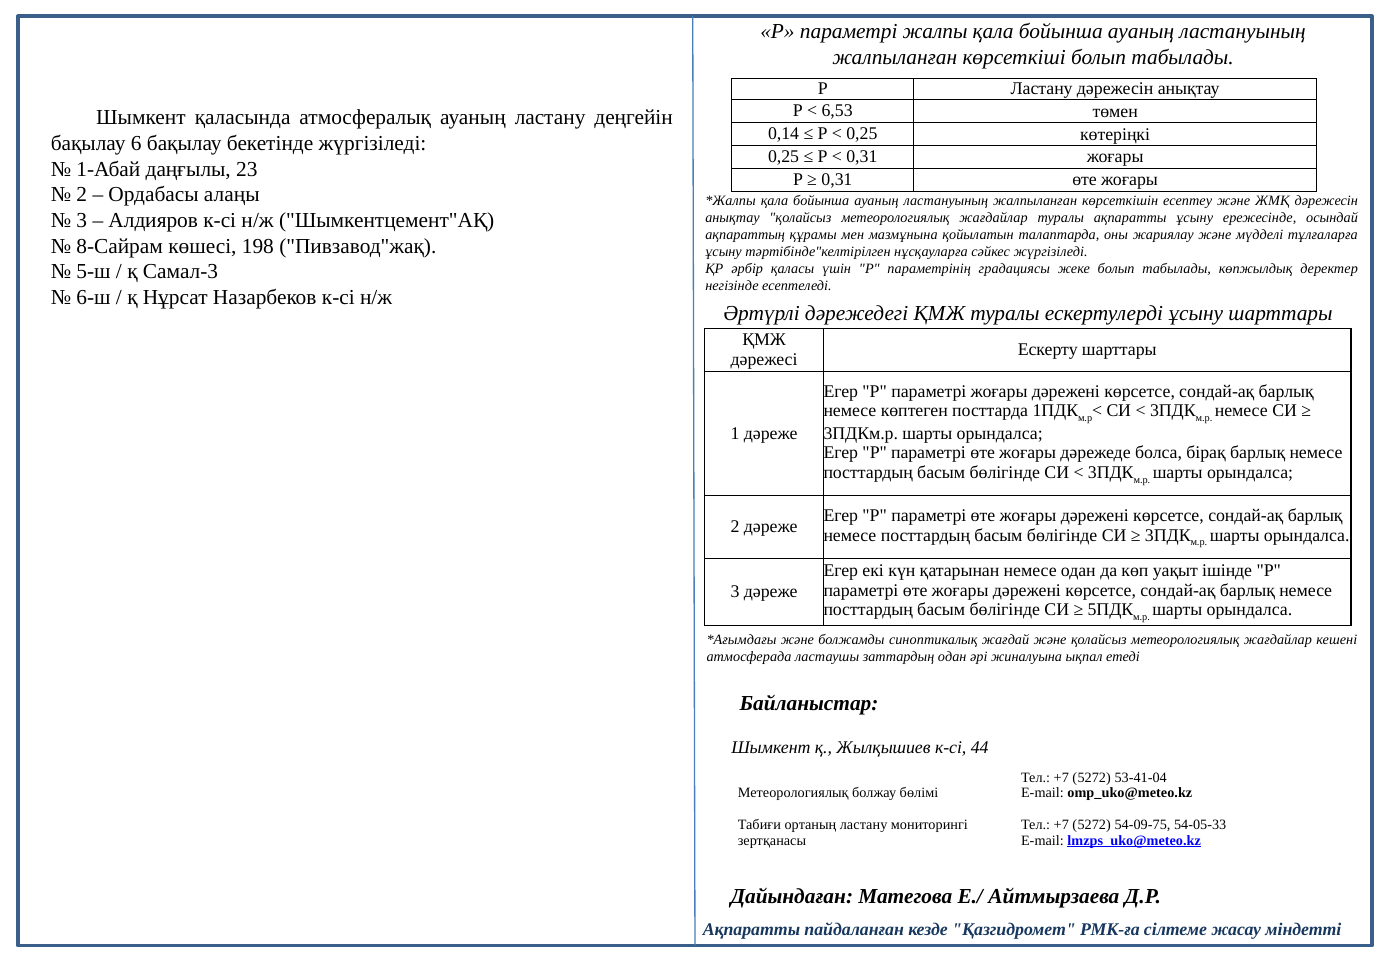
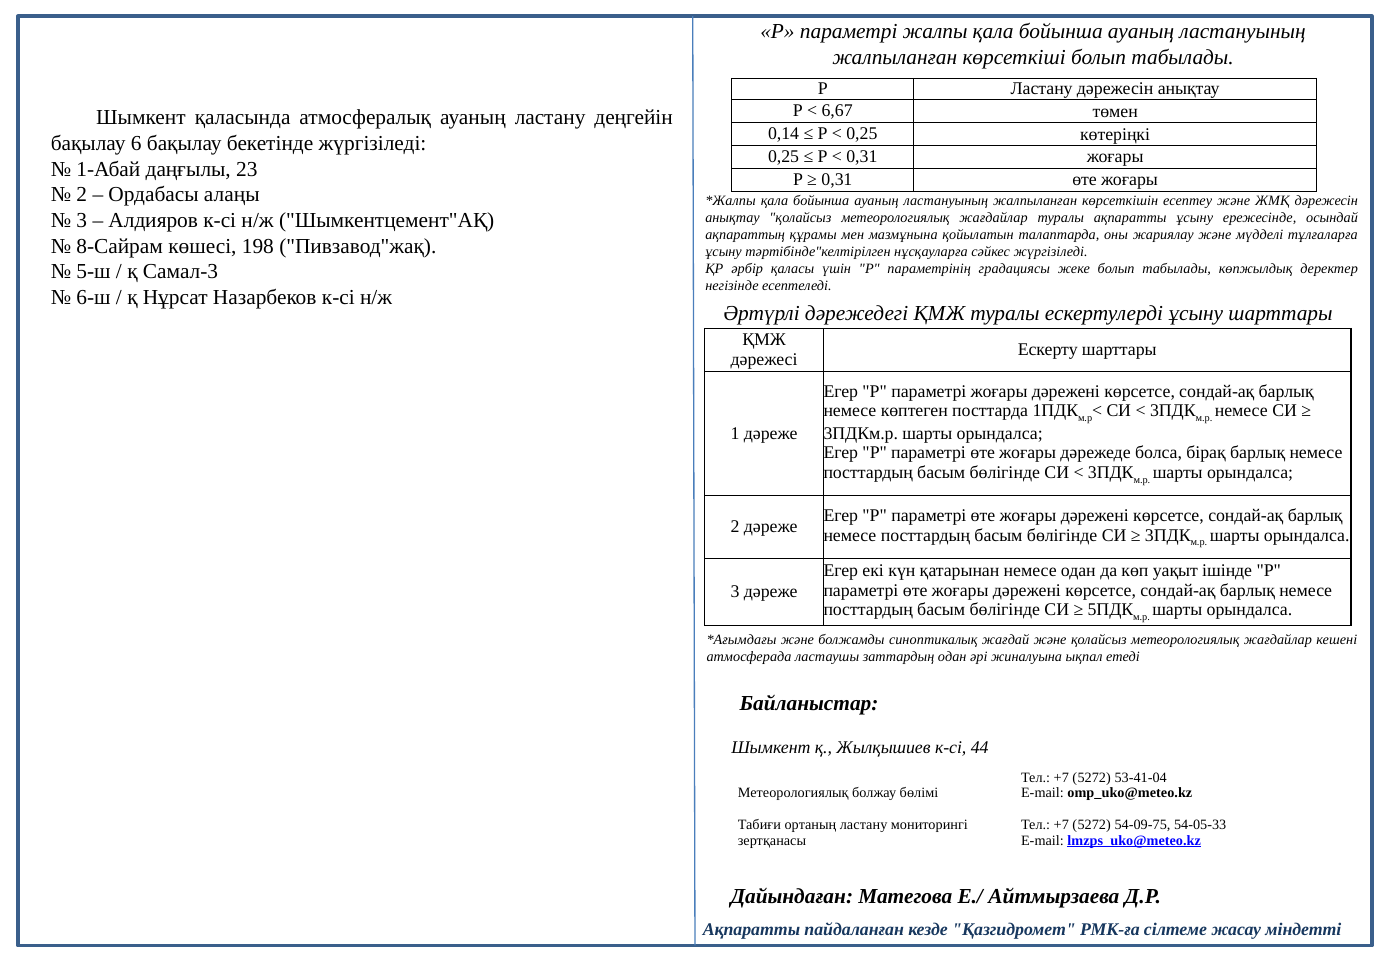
6,53: 6,53 -> 6,67 (837, 111)
